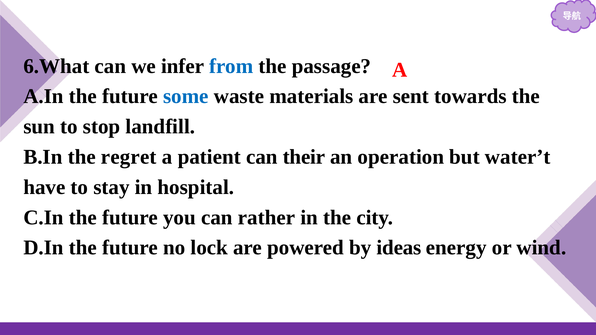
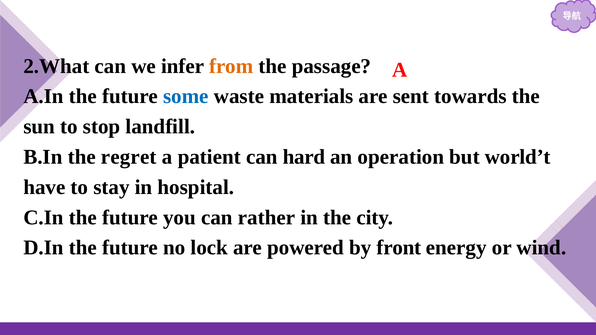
6.What: 6.What -> 2.What (56, 66)
from colour: blue -> orange (231, 66)
their: their -> hard (304, 157)
water’t: water’t -> world’t (518, 157)
ideas: ideas -> front (399, 248)
